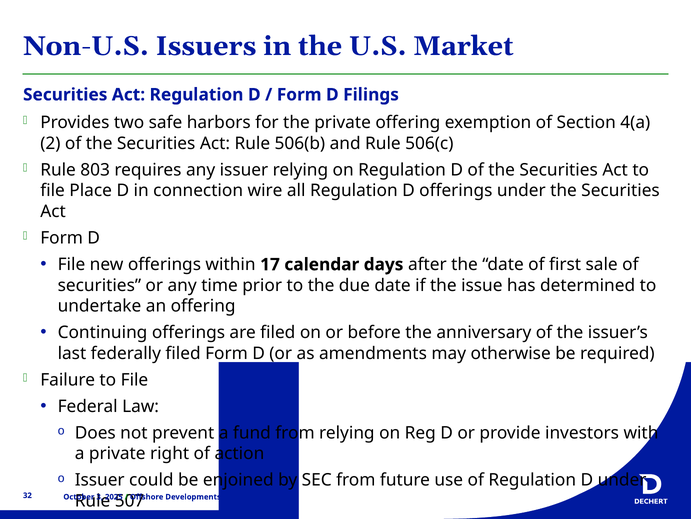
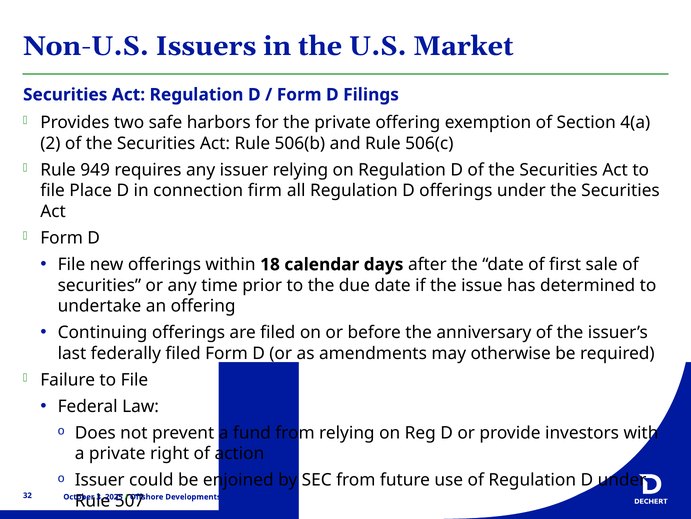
803: 803 -> 949 (95, 170)
wire: wire -> firm (265, 190)
17: 17 -> 18 (270, 264)
